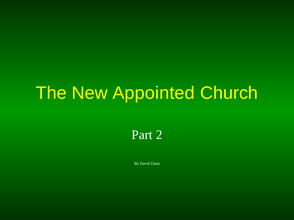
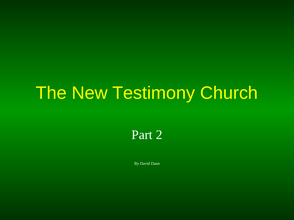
Appointed: Appointed -> Testimony (154, 93)
